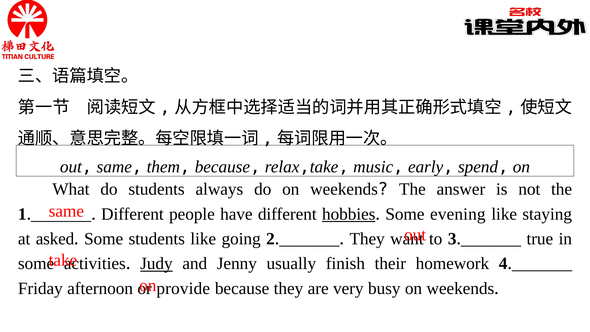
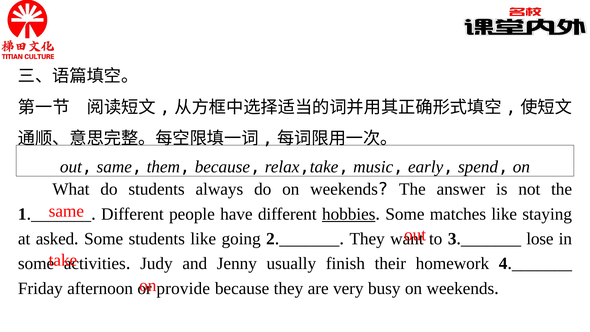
evening: evening -> matches (458, 214)
true: true -> lose (540, 239)
Judy underline: present -> none (156, 264)
